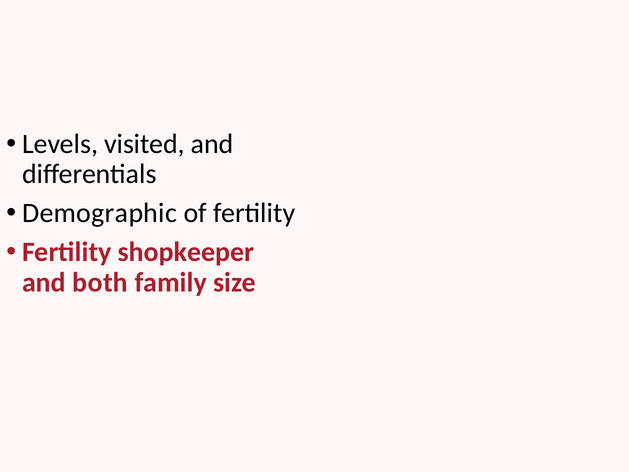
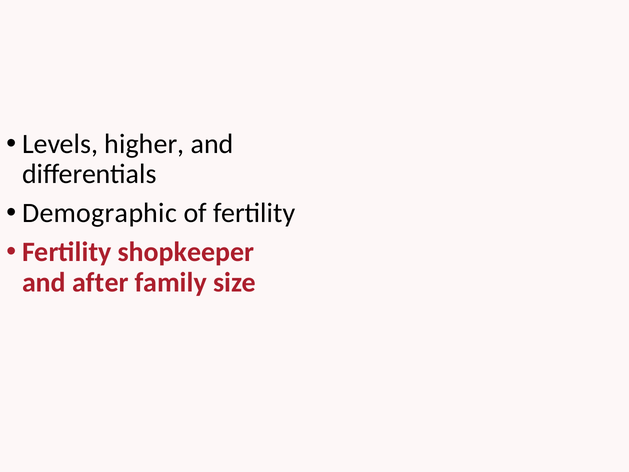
visited: visited -> higher (144, 144)
both: both -> after (100, 282)
